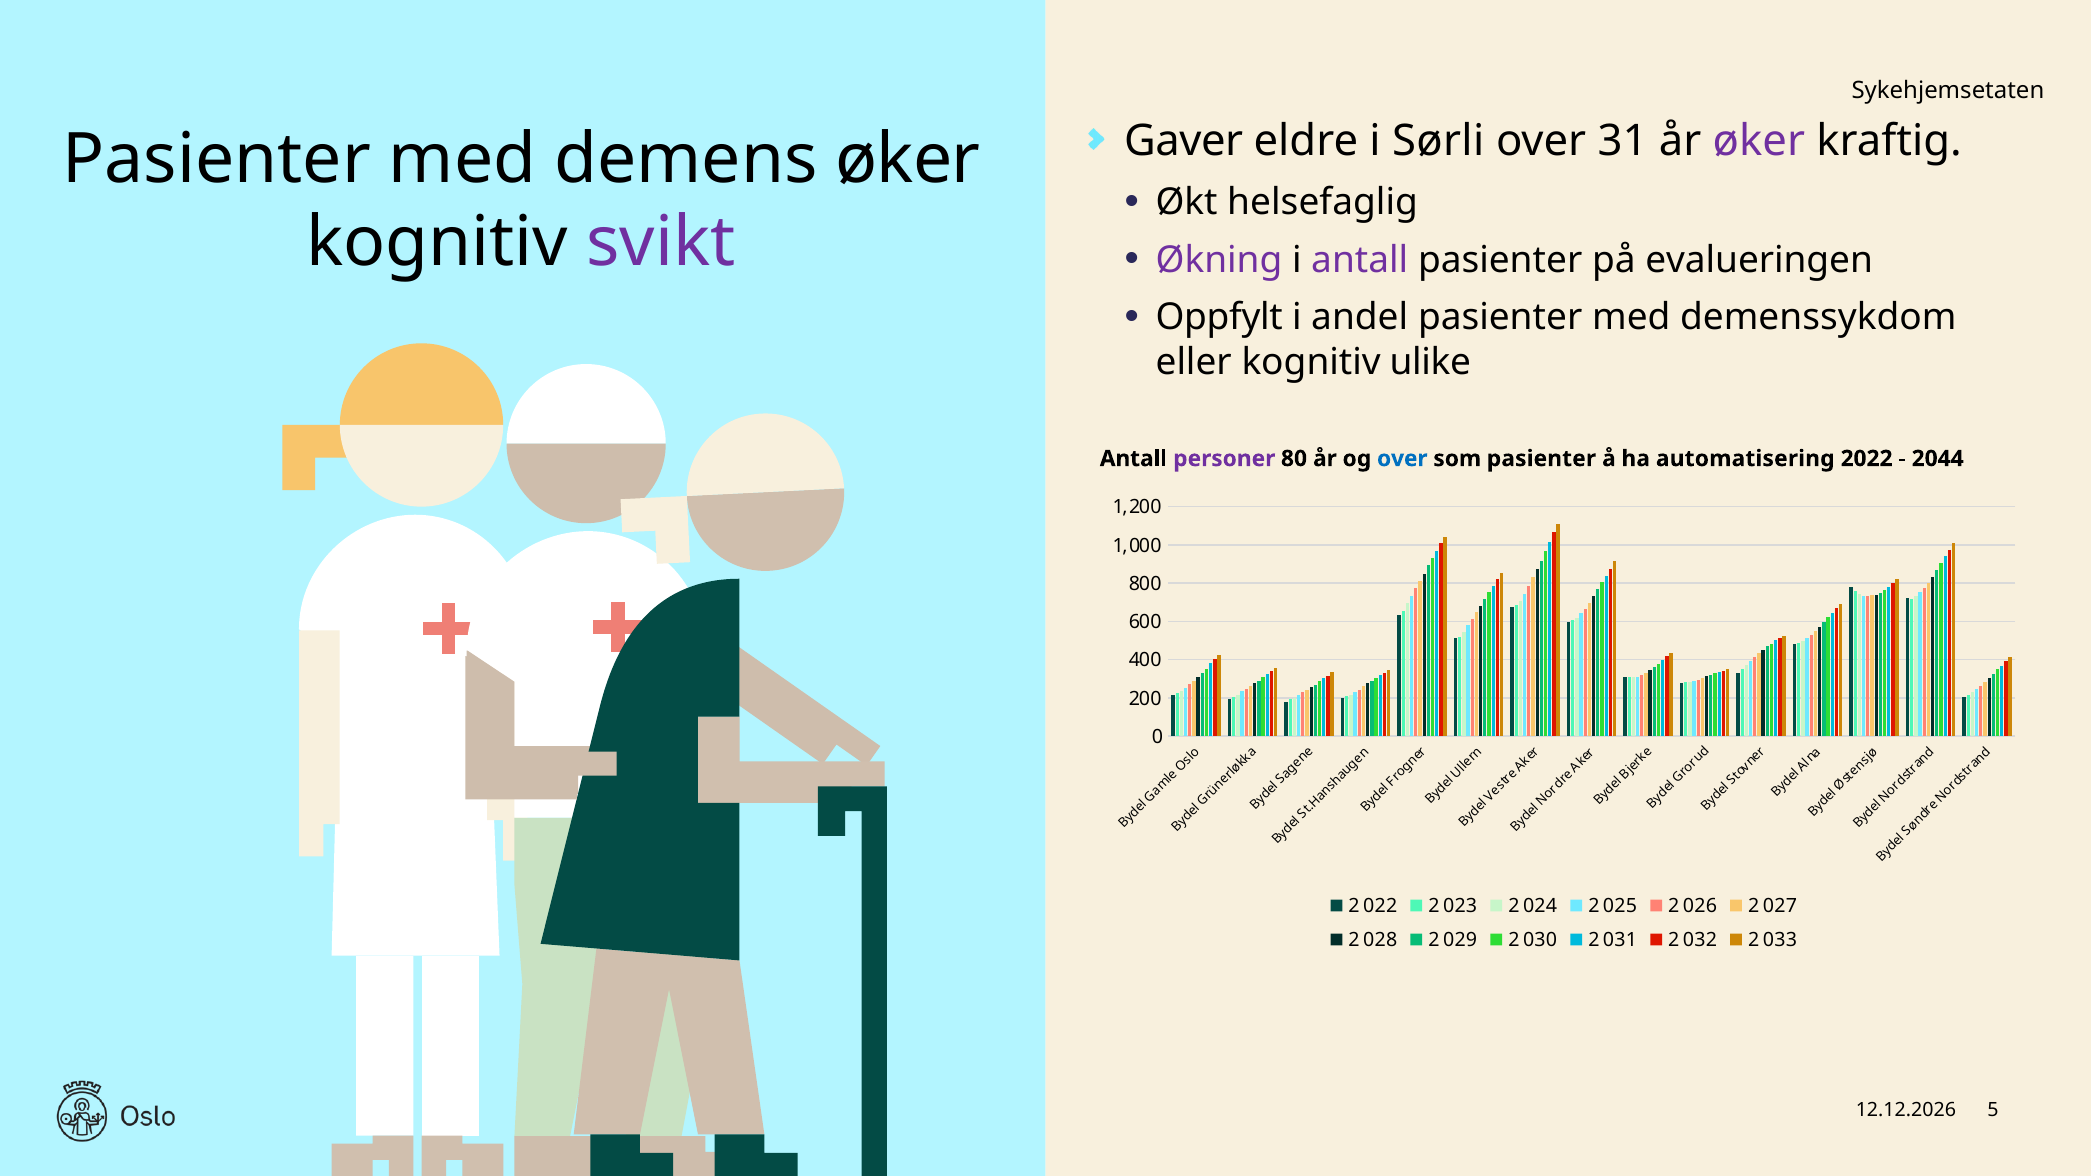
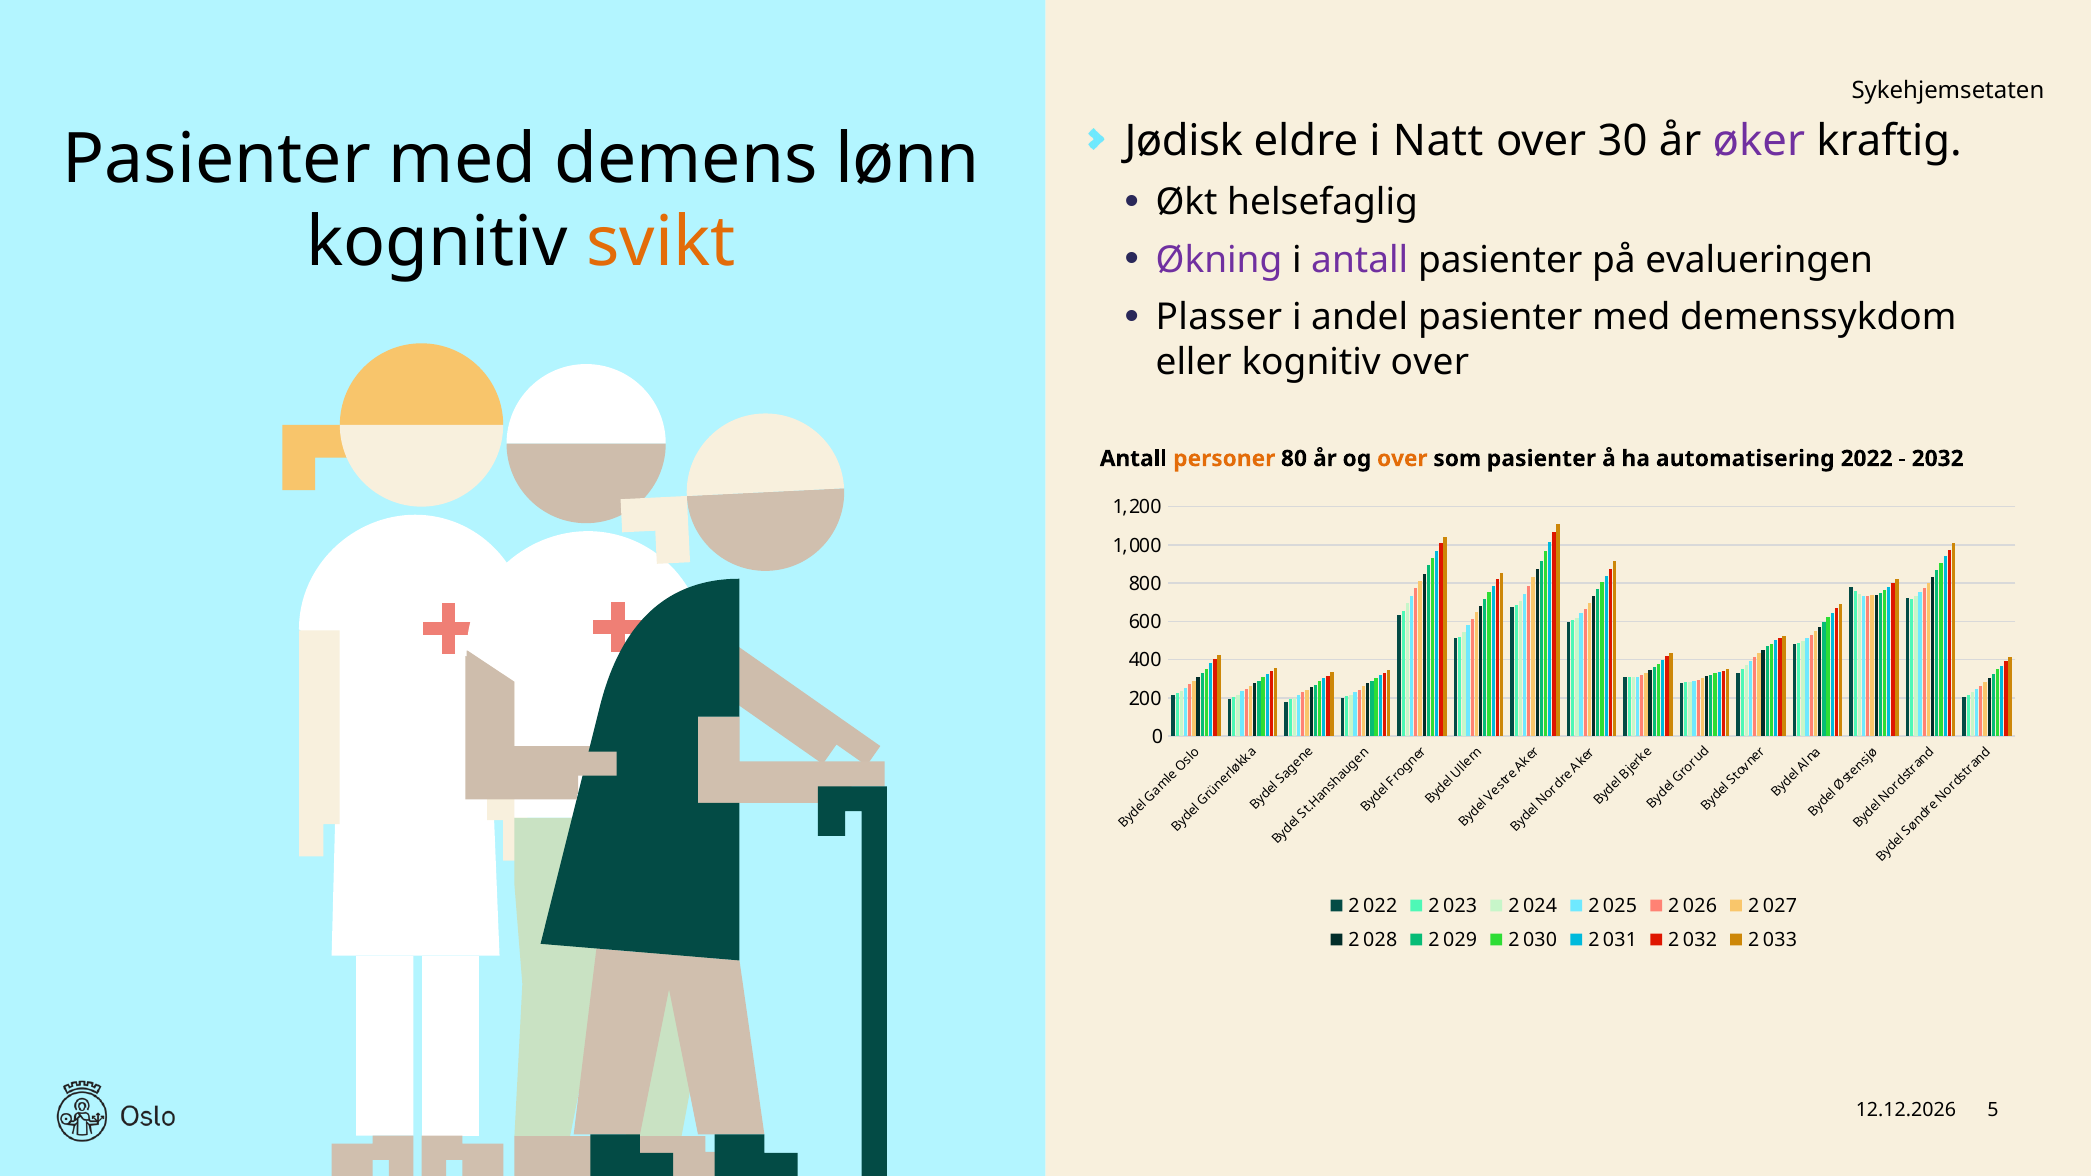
Gaver: Gaver -> Jødisk (1184, 142)
Sørli: Sørli -> Natt (1438, 142)
31: 31 -> 30 (1623, 142)
demens øker: øker -> lønn (908, 159)
svikt colour: purple -> orange (661, 243)
Oppfylt: Oppfylt -> Plasser (1219, 318)
kognitiv ulike: ulike -> over (1430, 362)
personer colour: purple -> orange (1224, 459)
over colour: blue -> orange (1402, 459)
2044: 2044 -> 2032 (1938, 459)
